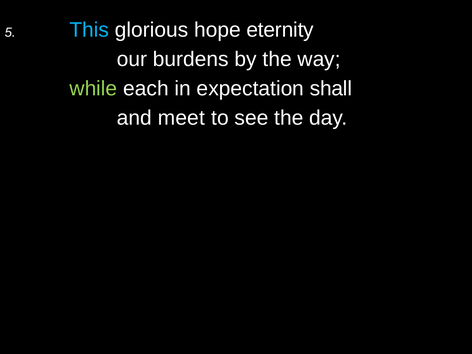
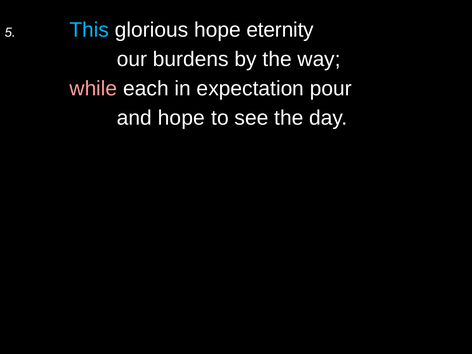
while colour: light green -> pink (93, 89)
shall: shall -> pour (331, 89)
and meet: meet -> hope (181, 118)
